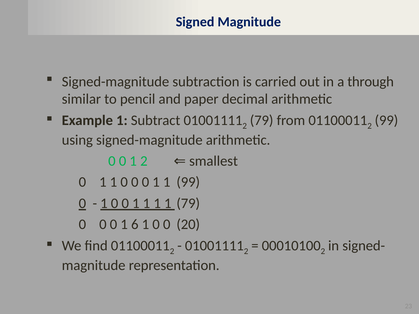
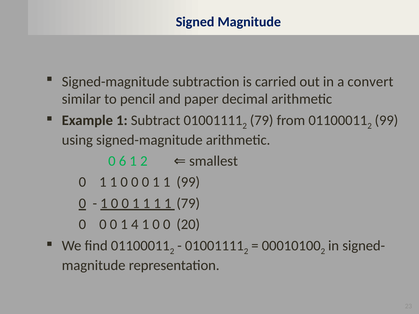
through: through -> convert (370, 82)
0: 0 -> 6 (123, 161)
6: 6 -> 4 (135, 225)
